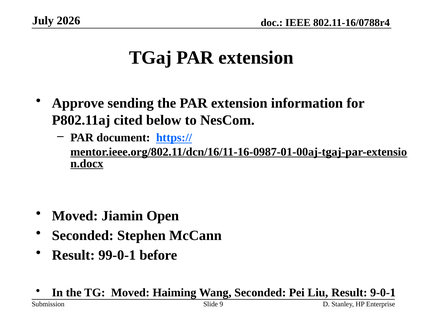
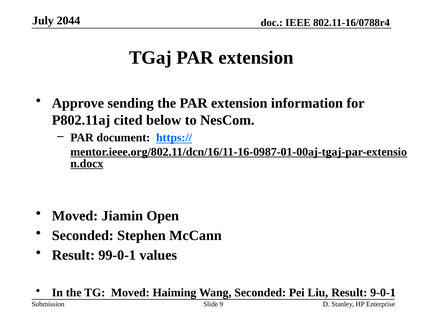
2026: 2026 -> 2044 (68, 20)
before: before -> values (158, 256)
